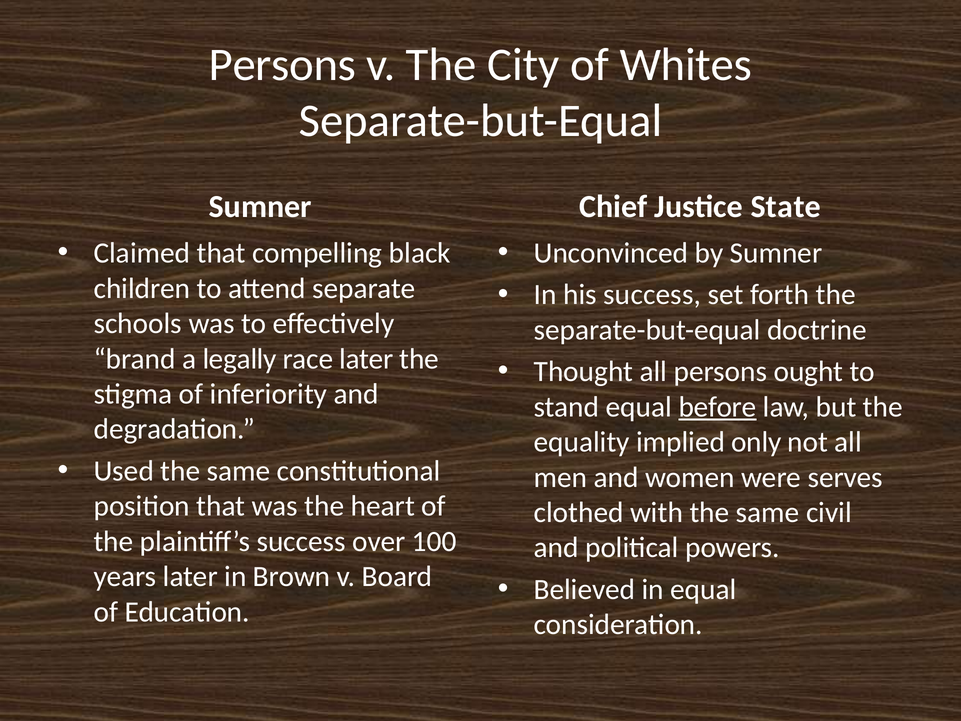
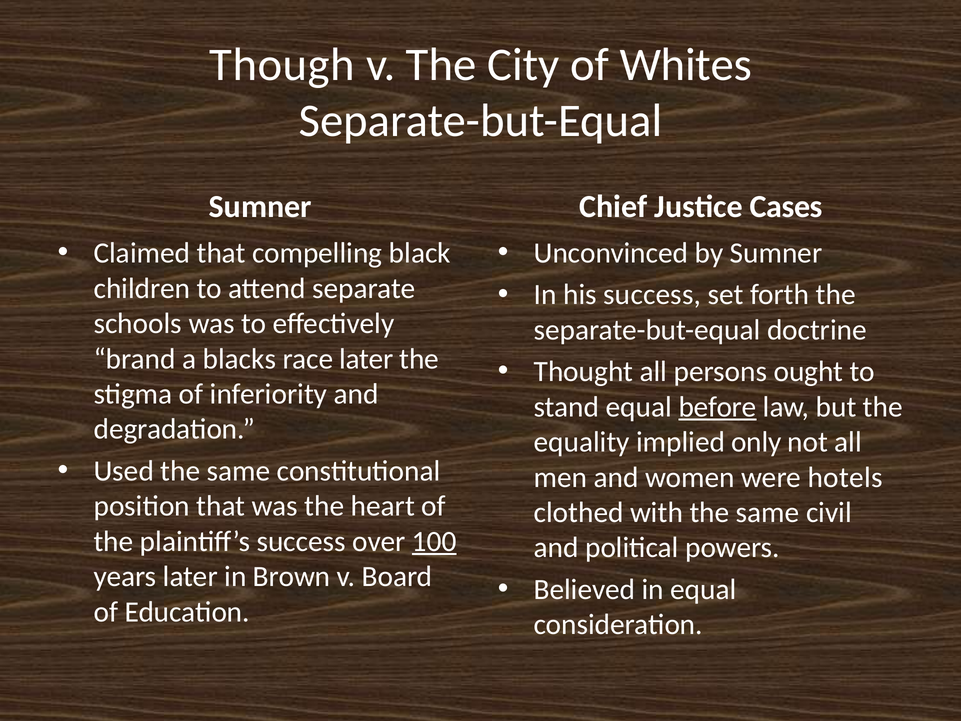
Persons: Persons -> Though (282, 65)
State: State -> Cases (786, 207)
legally: legally -> blacks (240, 359)
serves: serves -> hotels (845, 477)
100 underline: none -> present (434, 541)
